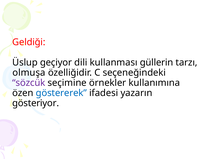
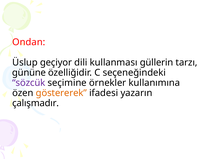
Geldiği: Geldiği -> Ondan (29, 42)
olmuşa: olmuşa -> gününe (29, 72)
göstererek colour: blue -> orange (61, 93)
gösteriyor: gösteriyor -> çalışmadır (36, 103)
